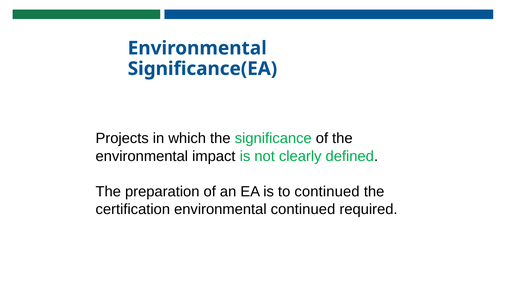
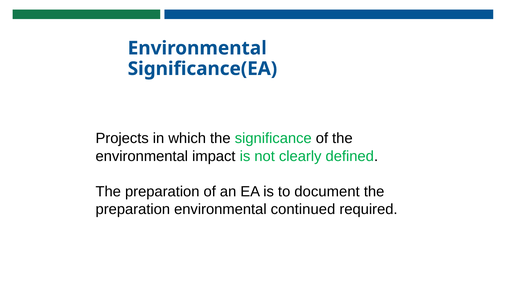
to continued: continued -> document (327, 191)
certification: certification -> preparation (133, 209)
